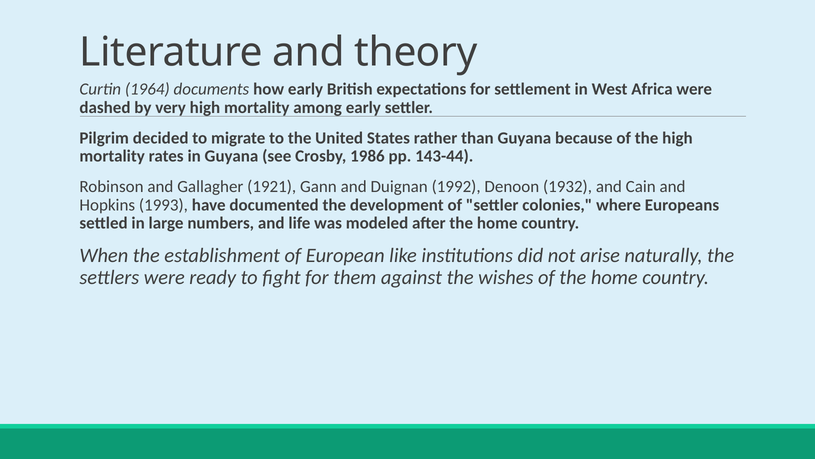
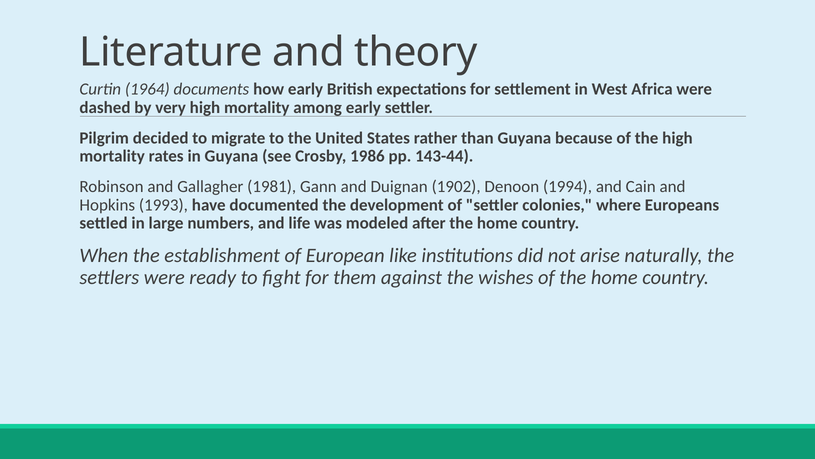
1921: 1921 -> 1981 (272, 186)
1992: 1992 -> 1902 (456, 186)
1932: 1932 -> 1994 (568, 186)
